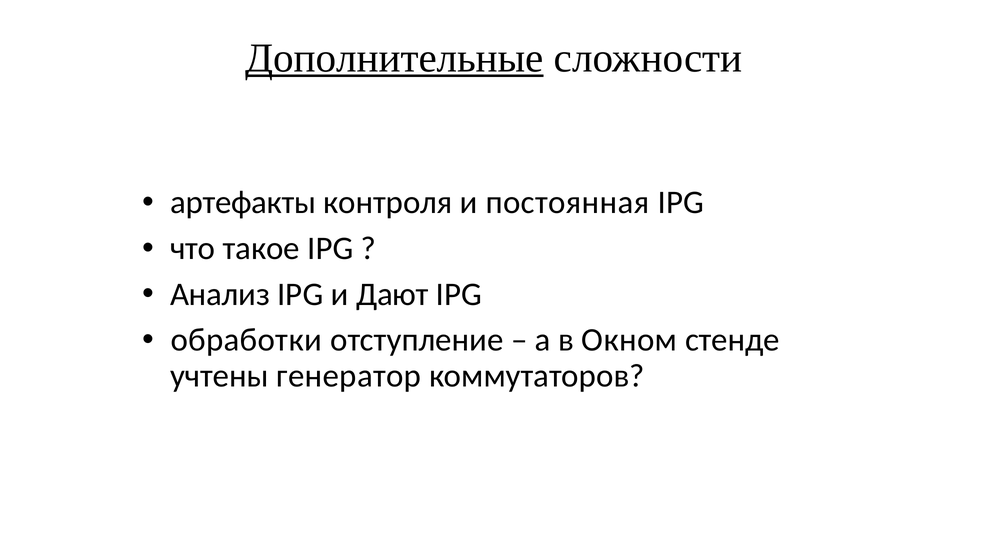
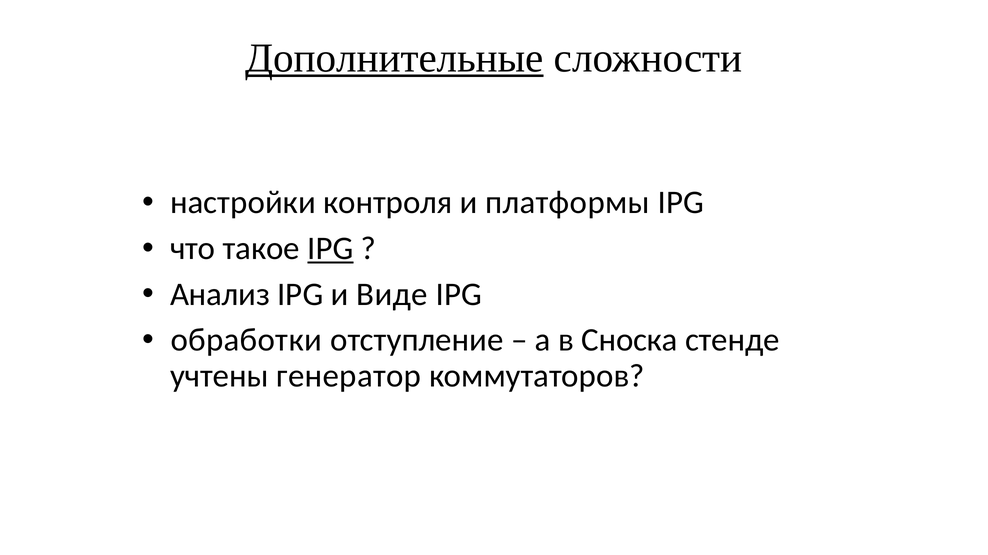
артефакты: артефакты -> настройки (243, 203)
постоянная: постоянная -> платформы (567, 203)
IPG underline: none -> present (330, 249)
Дают: Дают -> Виде (392, 295)
Окном: Окном -> Сноска (630, 341)
